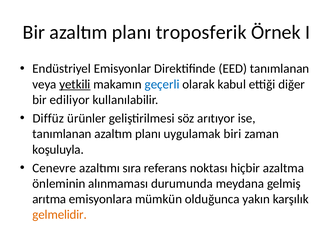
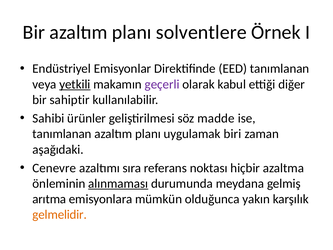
troposferik: troposferik -> solventlere (201, 32)
geçerli colour: blue -> purple (162, 84)
ediliyor: ediliyor -> sahiptir (70, 100)
Diffüz: Diffüz -> Sahibi (48, 118)
arıtıyor: arıtıyor -> madde (216, 118)
koşuluyla: koşuluyla -> aşağıdaki (58, 149)
alınmaması underline: none -> present (118, 183)
